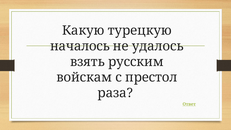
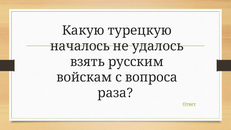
престол: престол -> вопроса (151, 77)
